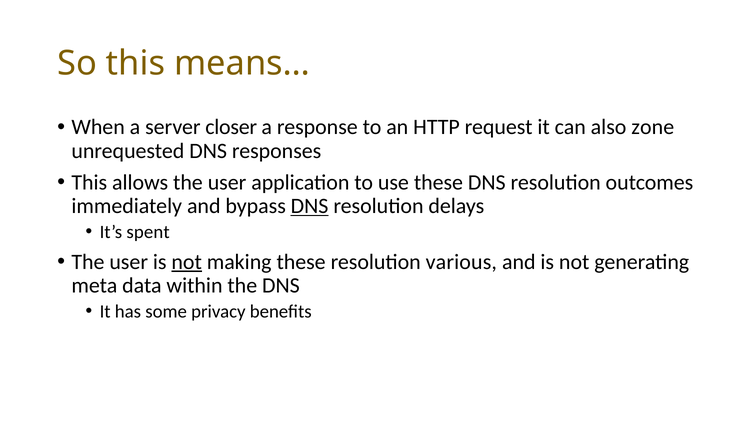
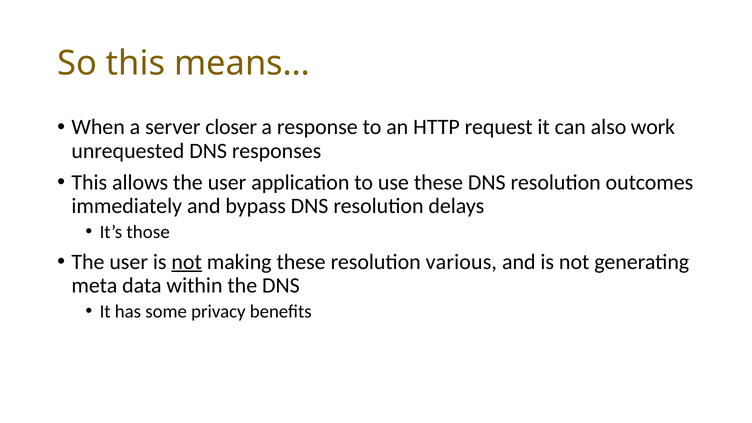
zone: zone -> work (653, 127)
DNS underline: present -> none (310, 206)
spent: spent -> those (148, 232)
